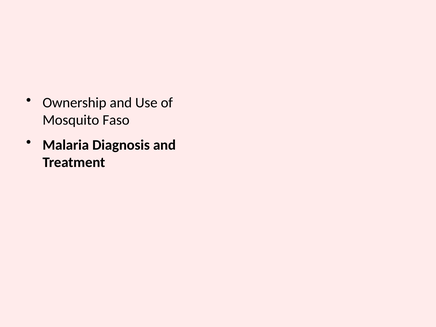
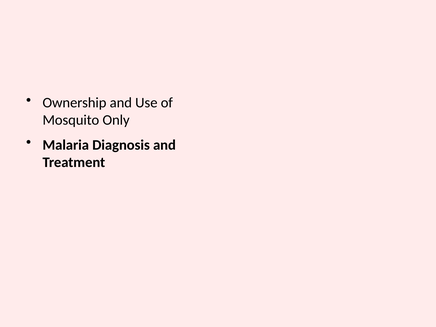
Faso: Faso -> Only (116, 120)
